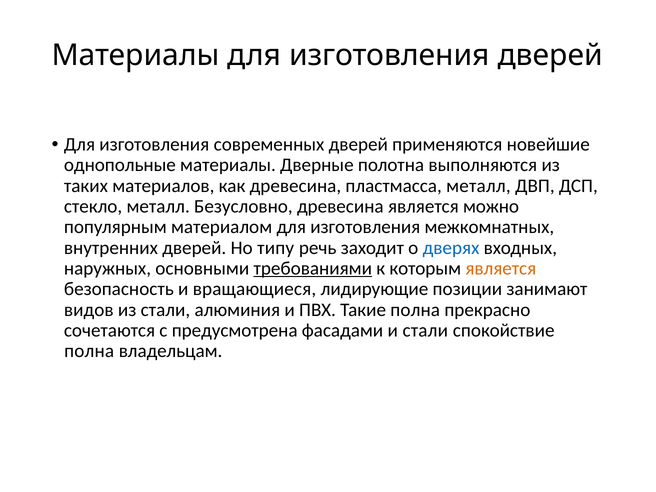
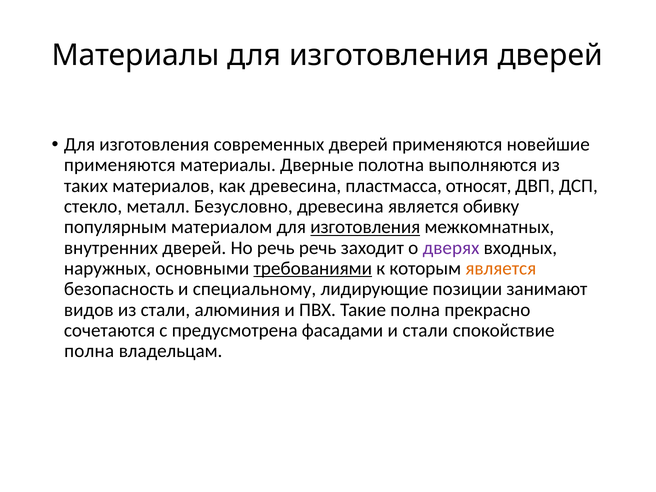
однопольные: однопольные -> применяются (120, 165)
пластмасса металл: металл -> относят (479, 186)
можно: можно -> обивку (491, 206)
изготовления underline: none -> present (365, 227)
Но типу: типу -> речь (276, 248)
дверях colour: blue -> purple (451, 248)
вращающиеся: вращающиеся -> специальному (255, 289)
